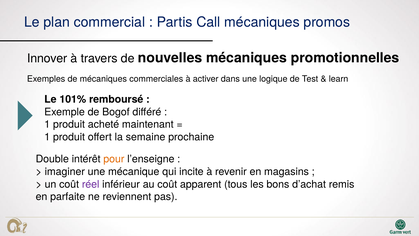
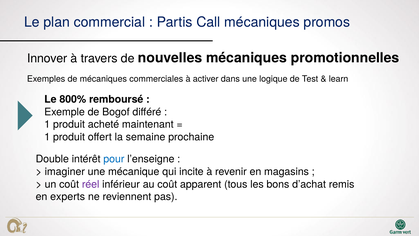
101%: 101% -> 800% (73, 99)
pour colour: orange -> blue (114, 159)
parfaite: parfaite -> experts (68, 197)
